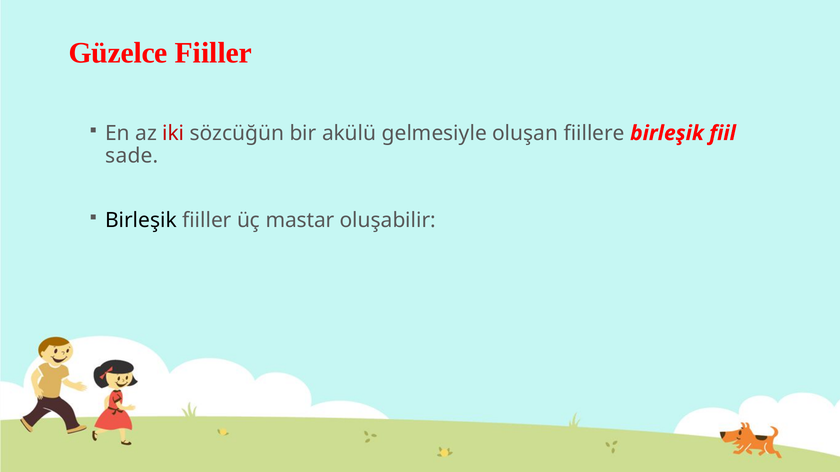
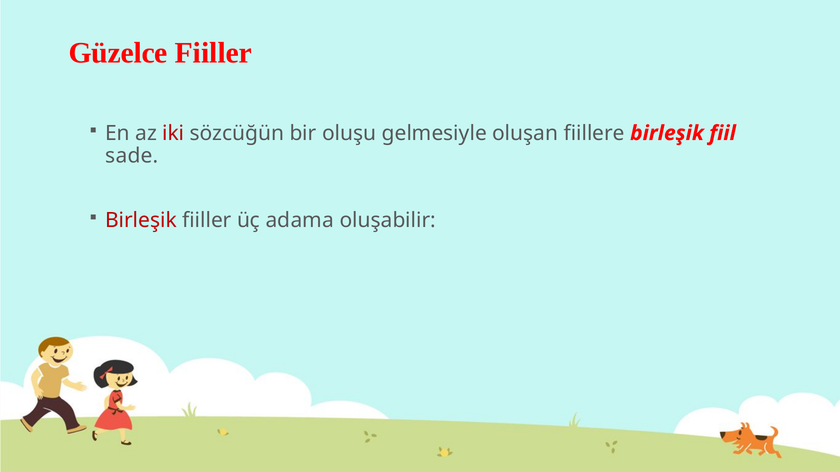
akülü: akülü -> oluşu (349, 133)
Birleşik colour: black -> red (141, 220)
mastar: mastar -> adama (300, 220)
